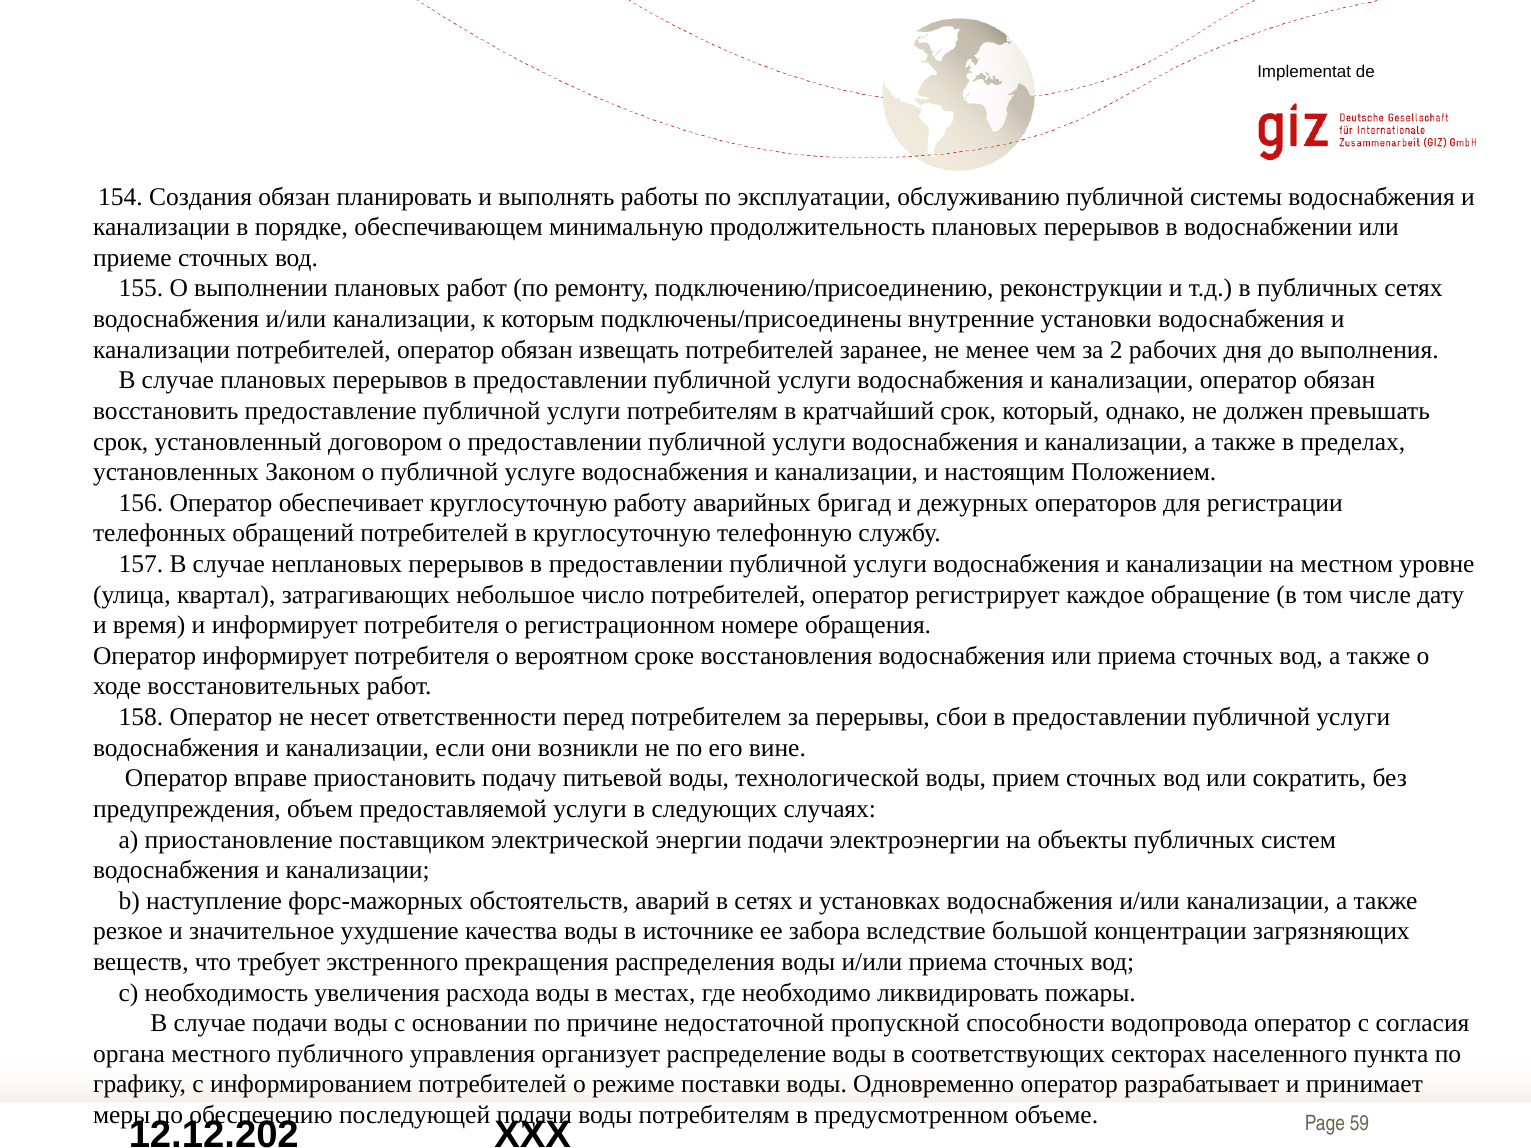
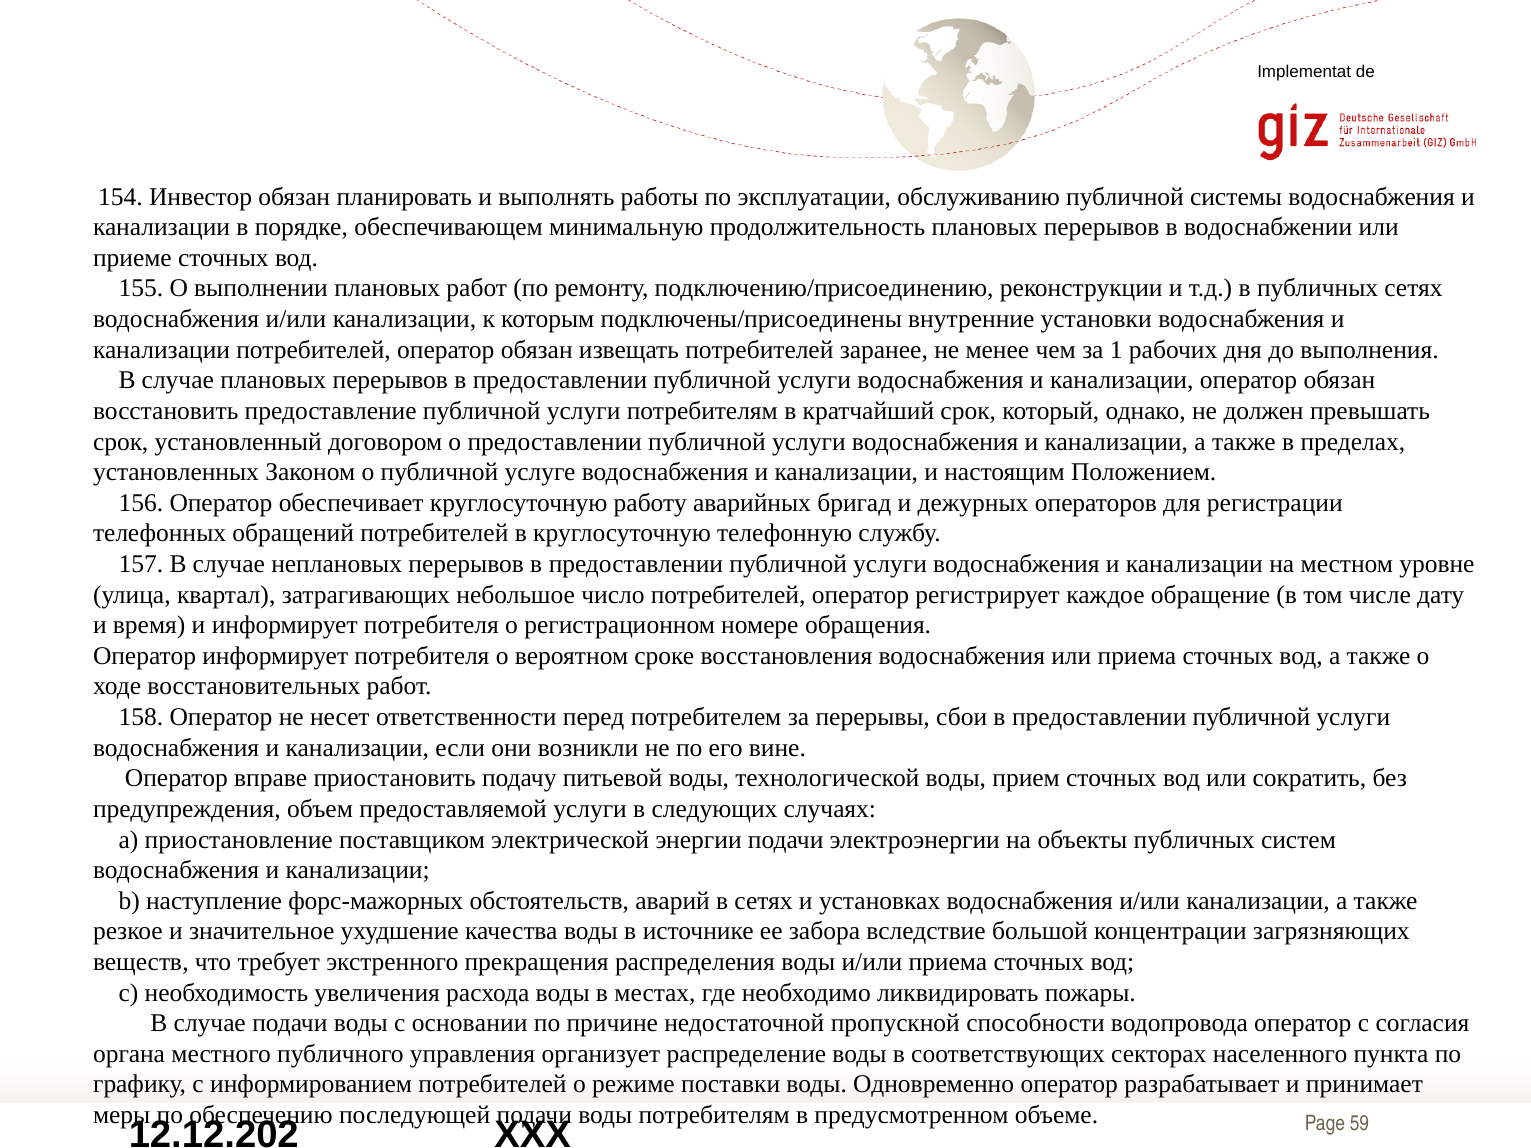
Создания: Создания -> Инвестор (201, 197)
2: 2 -> 1 (1116, 350)
